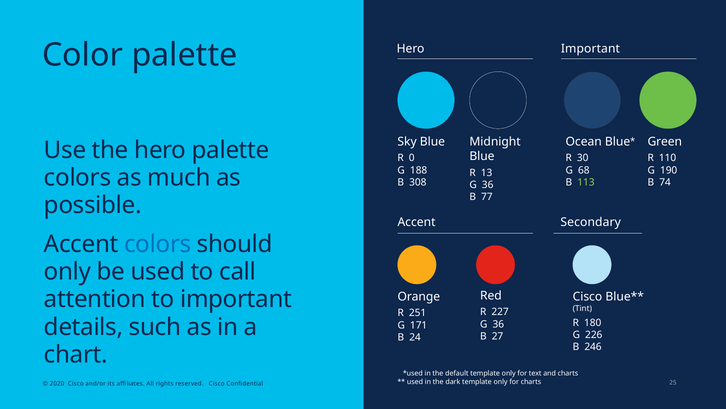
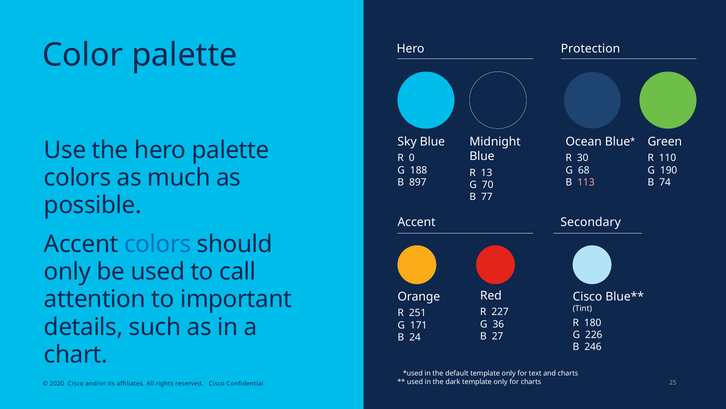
Important: Important -> Protection (590, 49)
308: 308 -> 897 (418, 182)
113 colour: light green -> pink (586, 182)
36: 36 -> 70 (488, 185)
